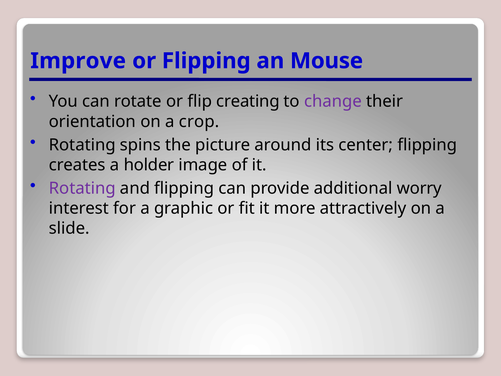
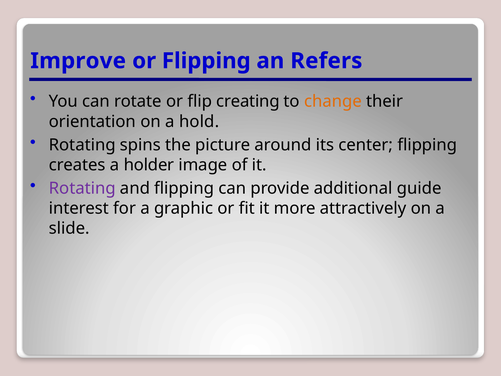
Mouse: Mouse -> Refers (326, 61)
change colour: purple -> orange (333, 101)
crop: crop -> hold (199, 121)
worry: worry -> guide (419, 188)
